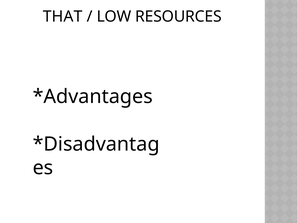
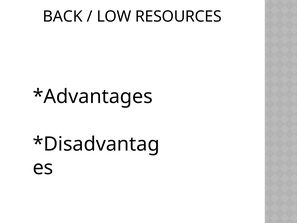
THAT: THAT -> BACK (63, 16)
